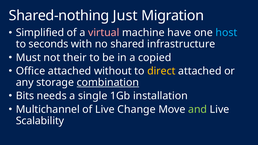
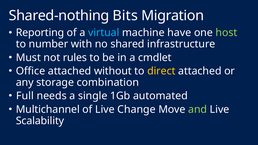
Just: Just -> Bits (125, 16)
Simplified: Simplified -> Reporting (40, 33)
virtual colour: pink -> light blue (104, 33)
host colour: light blue -> light green (226, 33)
seconds: seconds -> number (48, 44)
their: their -> rules (75, 58)
copied: copied -> cmdlet (155, 58)
combination underline: present -> none (108, 82)
Bits: Bits -> Full (25, 96)
installation: installation -> automated (160, 96)
